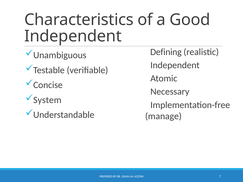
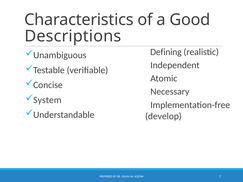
Independent: Independent -> Descriptions (73, 36)
manage: manage -> develop (163, 116)
